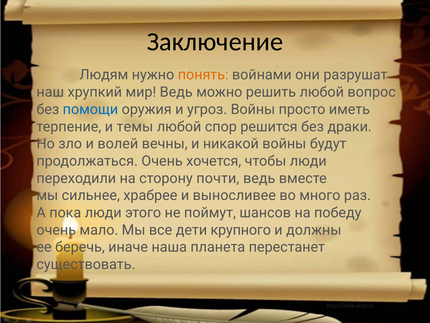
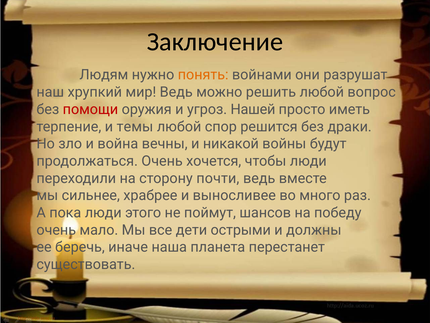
помощи colour: blue -> red (90, 109)
угроз Войны: Войны -> Нашей (253, 109)
волей: волей -> война (118, 144)
крупного: крупного -> острыми (241, 230)
